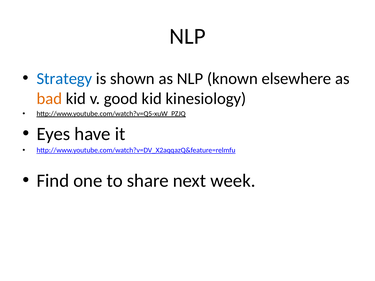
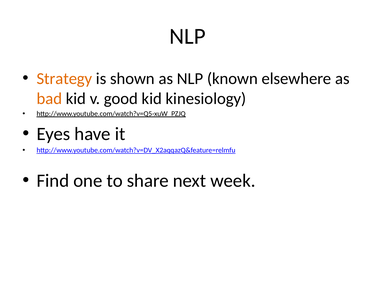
Strategy colour: blue -> orange (64, 79)
